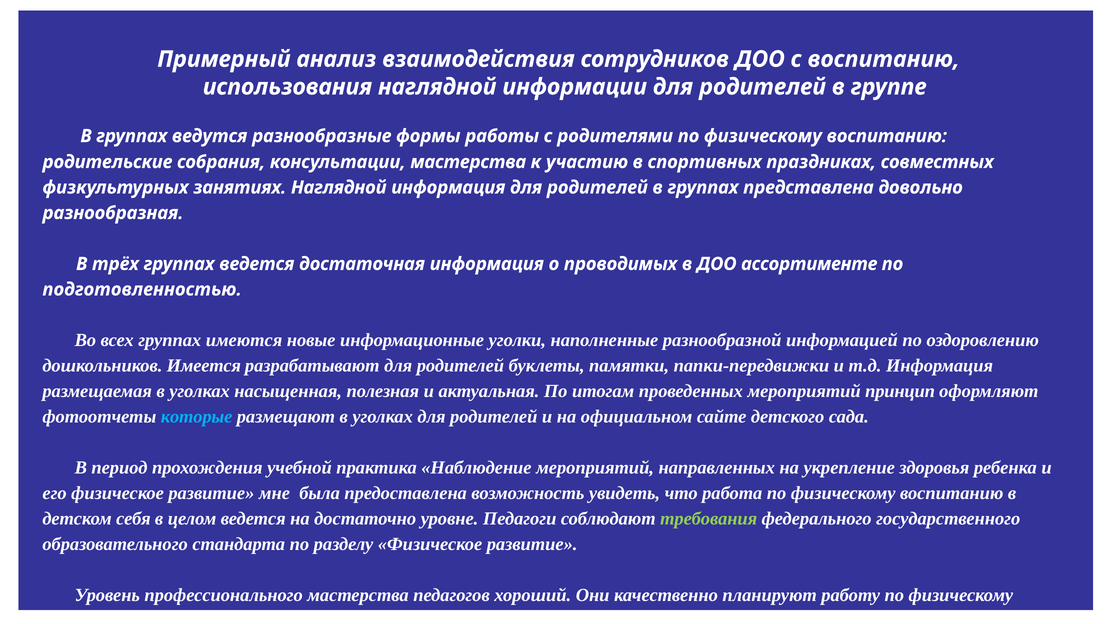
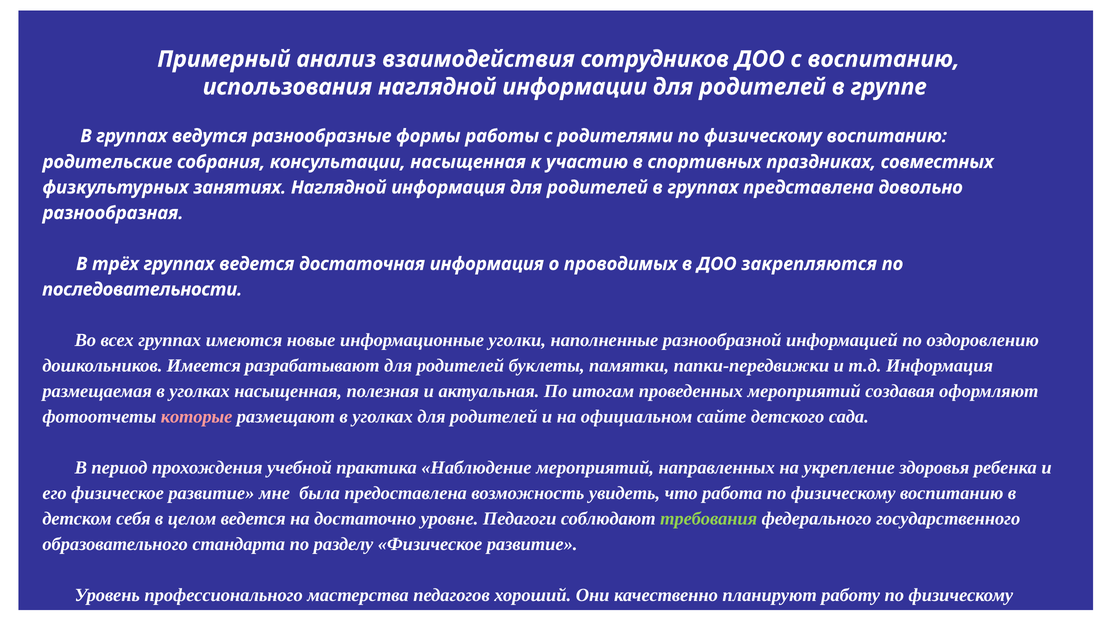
консультации мастерства: мастерства -> насыщенная (468, 162)
ассортименте: ассортименте -> закрепляются (809, 264)
подготовленностью: подготовленностью -> последовательности (142, 289)
принцип: принцип -> создавая (900, 391)
которые colour: light blue -> pink (197, 417)
